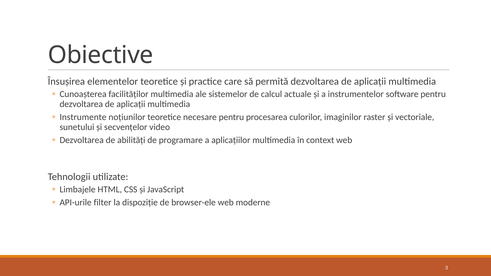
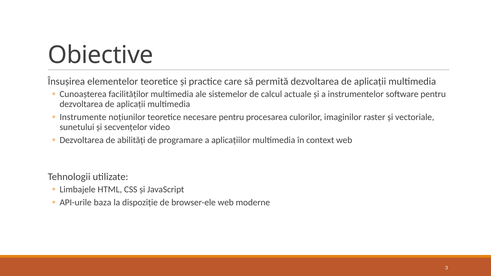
filter: filter -> baza (103, 203)
